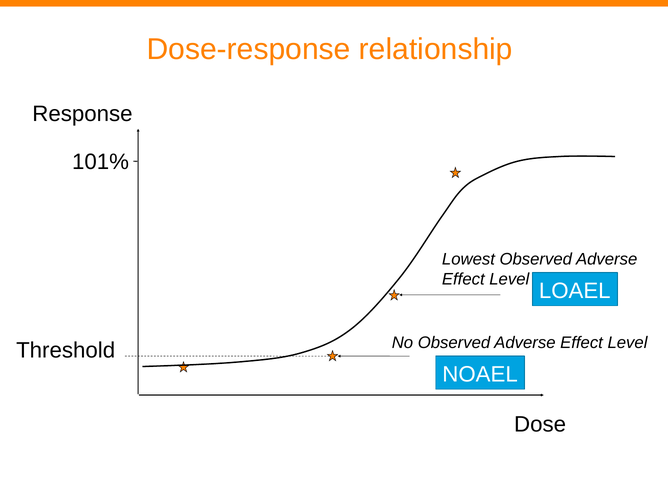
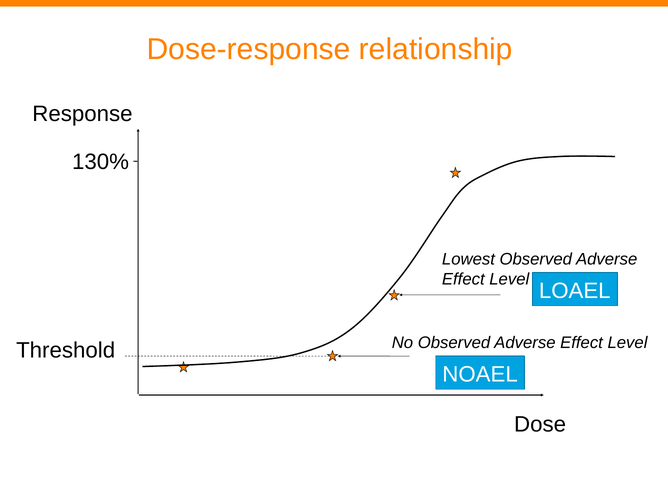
101%: 101% -> 130% (101, 162)
